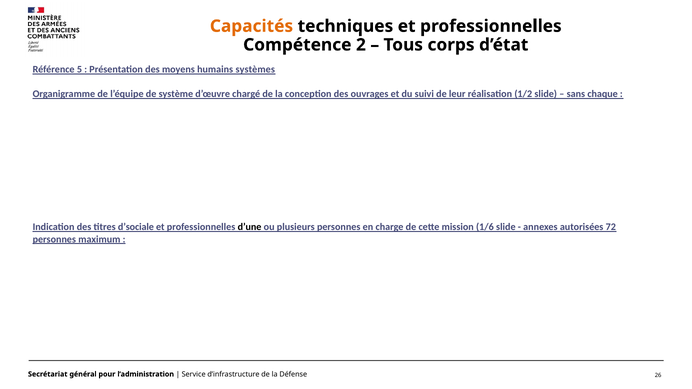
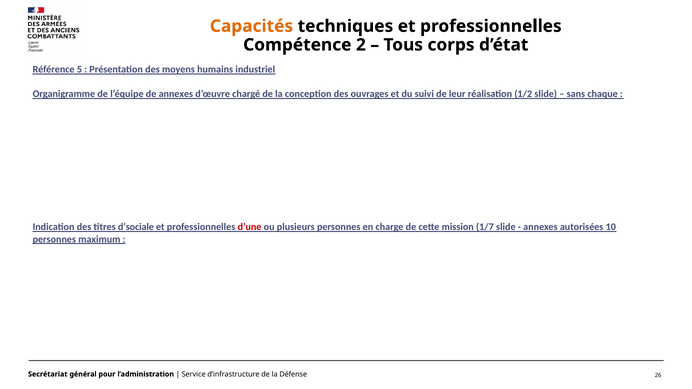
systèmes: systèmes -> industriel (255, 70)
de système: système -> annexes (176, 94)
d’une colour: black -> red (250, 227)
1/6: 1/6 -> 1/7 (485, 227)
72: 72 -> 10 (611, 227)
